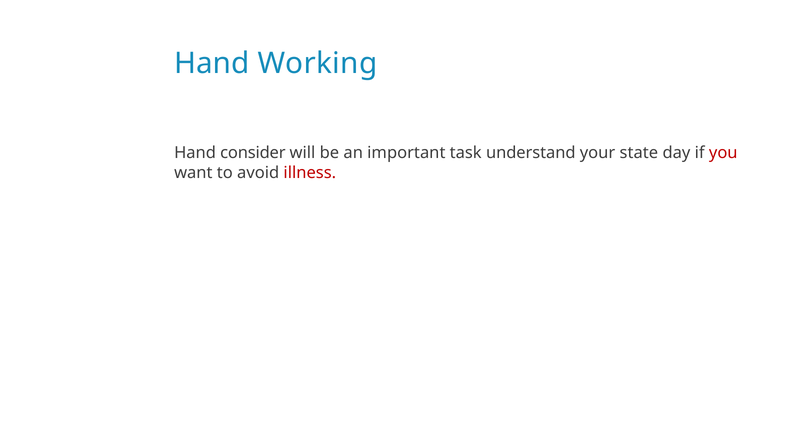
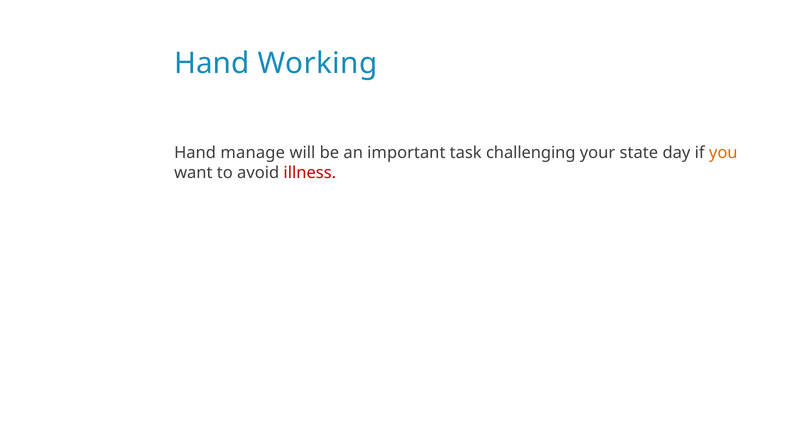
consider: consider -> manage (253, 153)
understand: understand -> challenging (531, 153)
you colour: red -> orange (723, 153)
